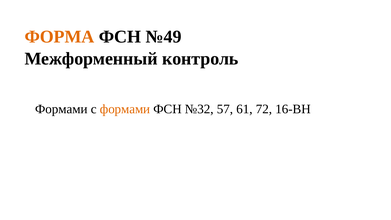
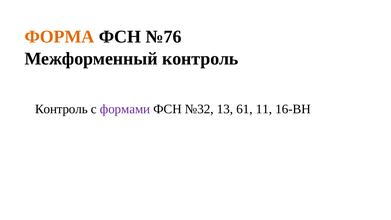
№49: №49 -> №76 (164, 37)
Формами: Формами -> Контроль (61, 109)
формами colour: orange -> purple (125, 109)
57: 57 -> 13 (225, 109)
72: 72 -> 11 (264, 109)
